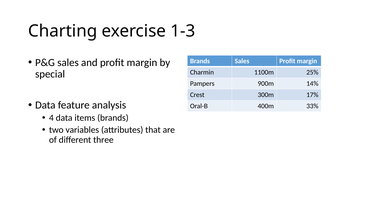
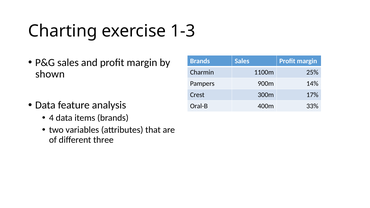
special: special -> shown (50, 74)
